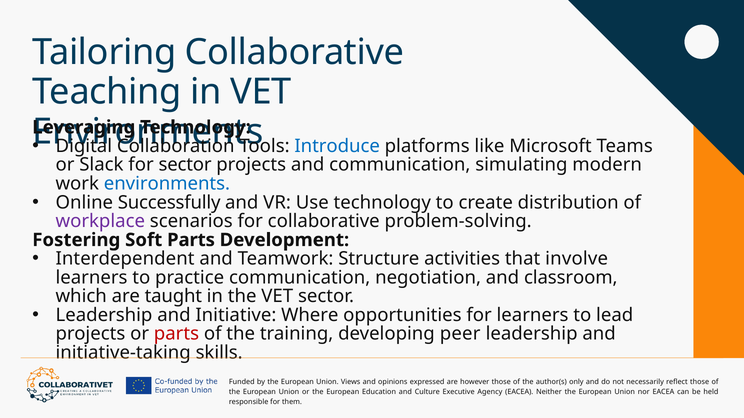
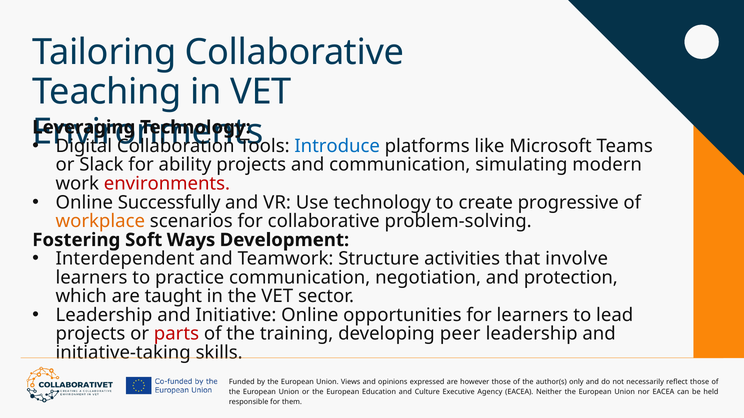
for sector: sector -> ability (185, 165)
environments colour: blue -> red (167, 184)
distribution: distribution -> progressive (568, 203)
workplace colour: purple -> orange (100, 221)
Soft Parts: Parts -> Ways (191, 240)
classroom: classroom -> protection (571, 278)
Initiative Where: Where -> Online (310, 315)
